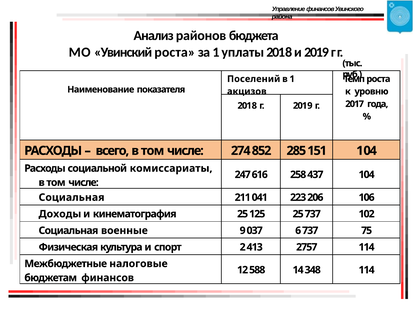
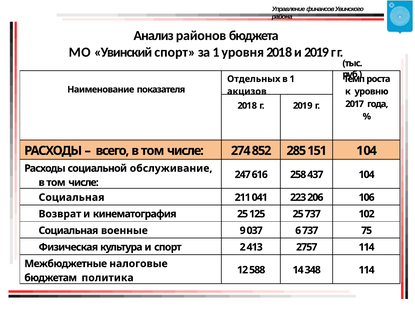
Увинский роста: роста -> спорт (175, 52)
уплаты: уплаты -> уровня (243, 52)
Поселений: Поселений -> Отдельных (254, 79)
комиссариаты: комиссариаты -> обслуживание (171, 168)
Доходы: Доходы -> Возврат (60, 214)
бюджетам финансов: финансов -> политика (108, 278)
